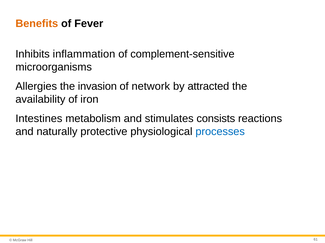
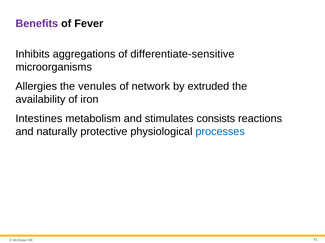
Benefits colour: orange -> purple (37, 24)
inflammation: inflammation -> aggregations (84, 54)
complement-sensitive: complement-sensitive -> differentiate-sensitive (182, 54)
invasion: invasion -> venules (97, 87)
attracted: attracted -> extruded (208, 87)
